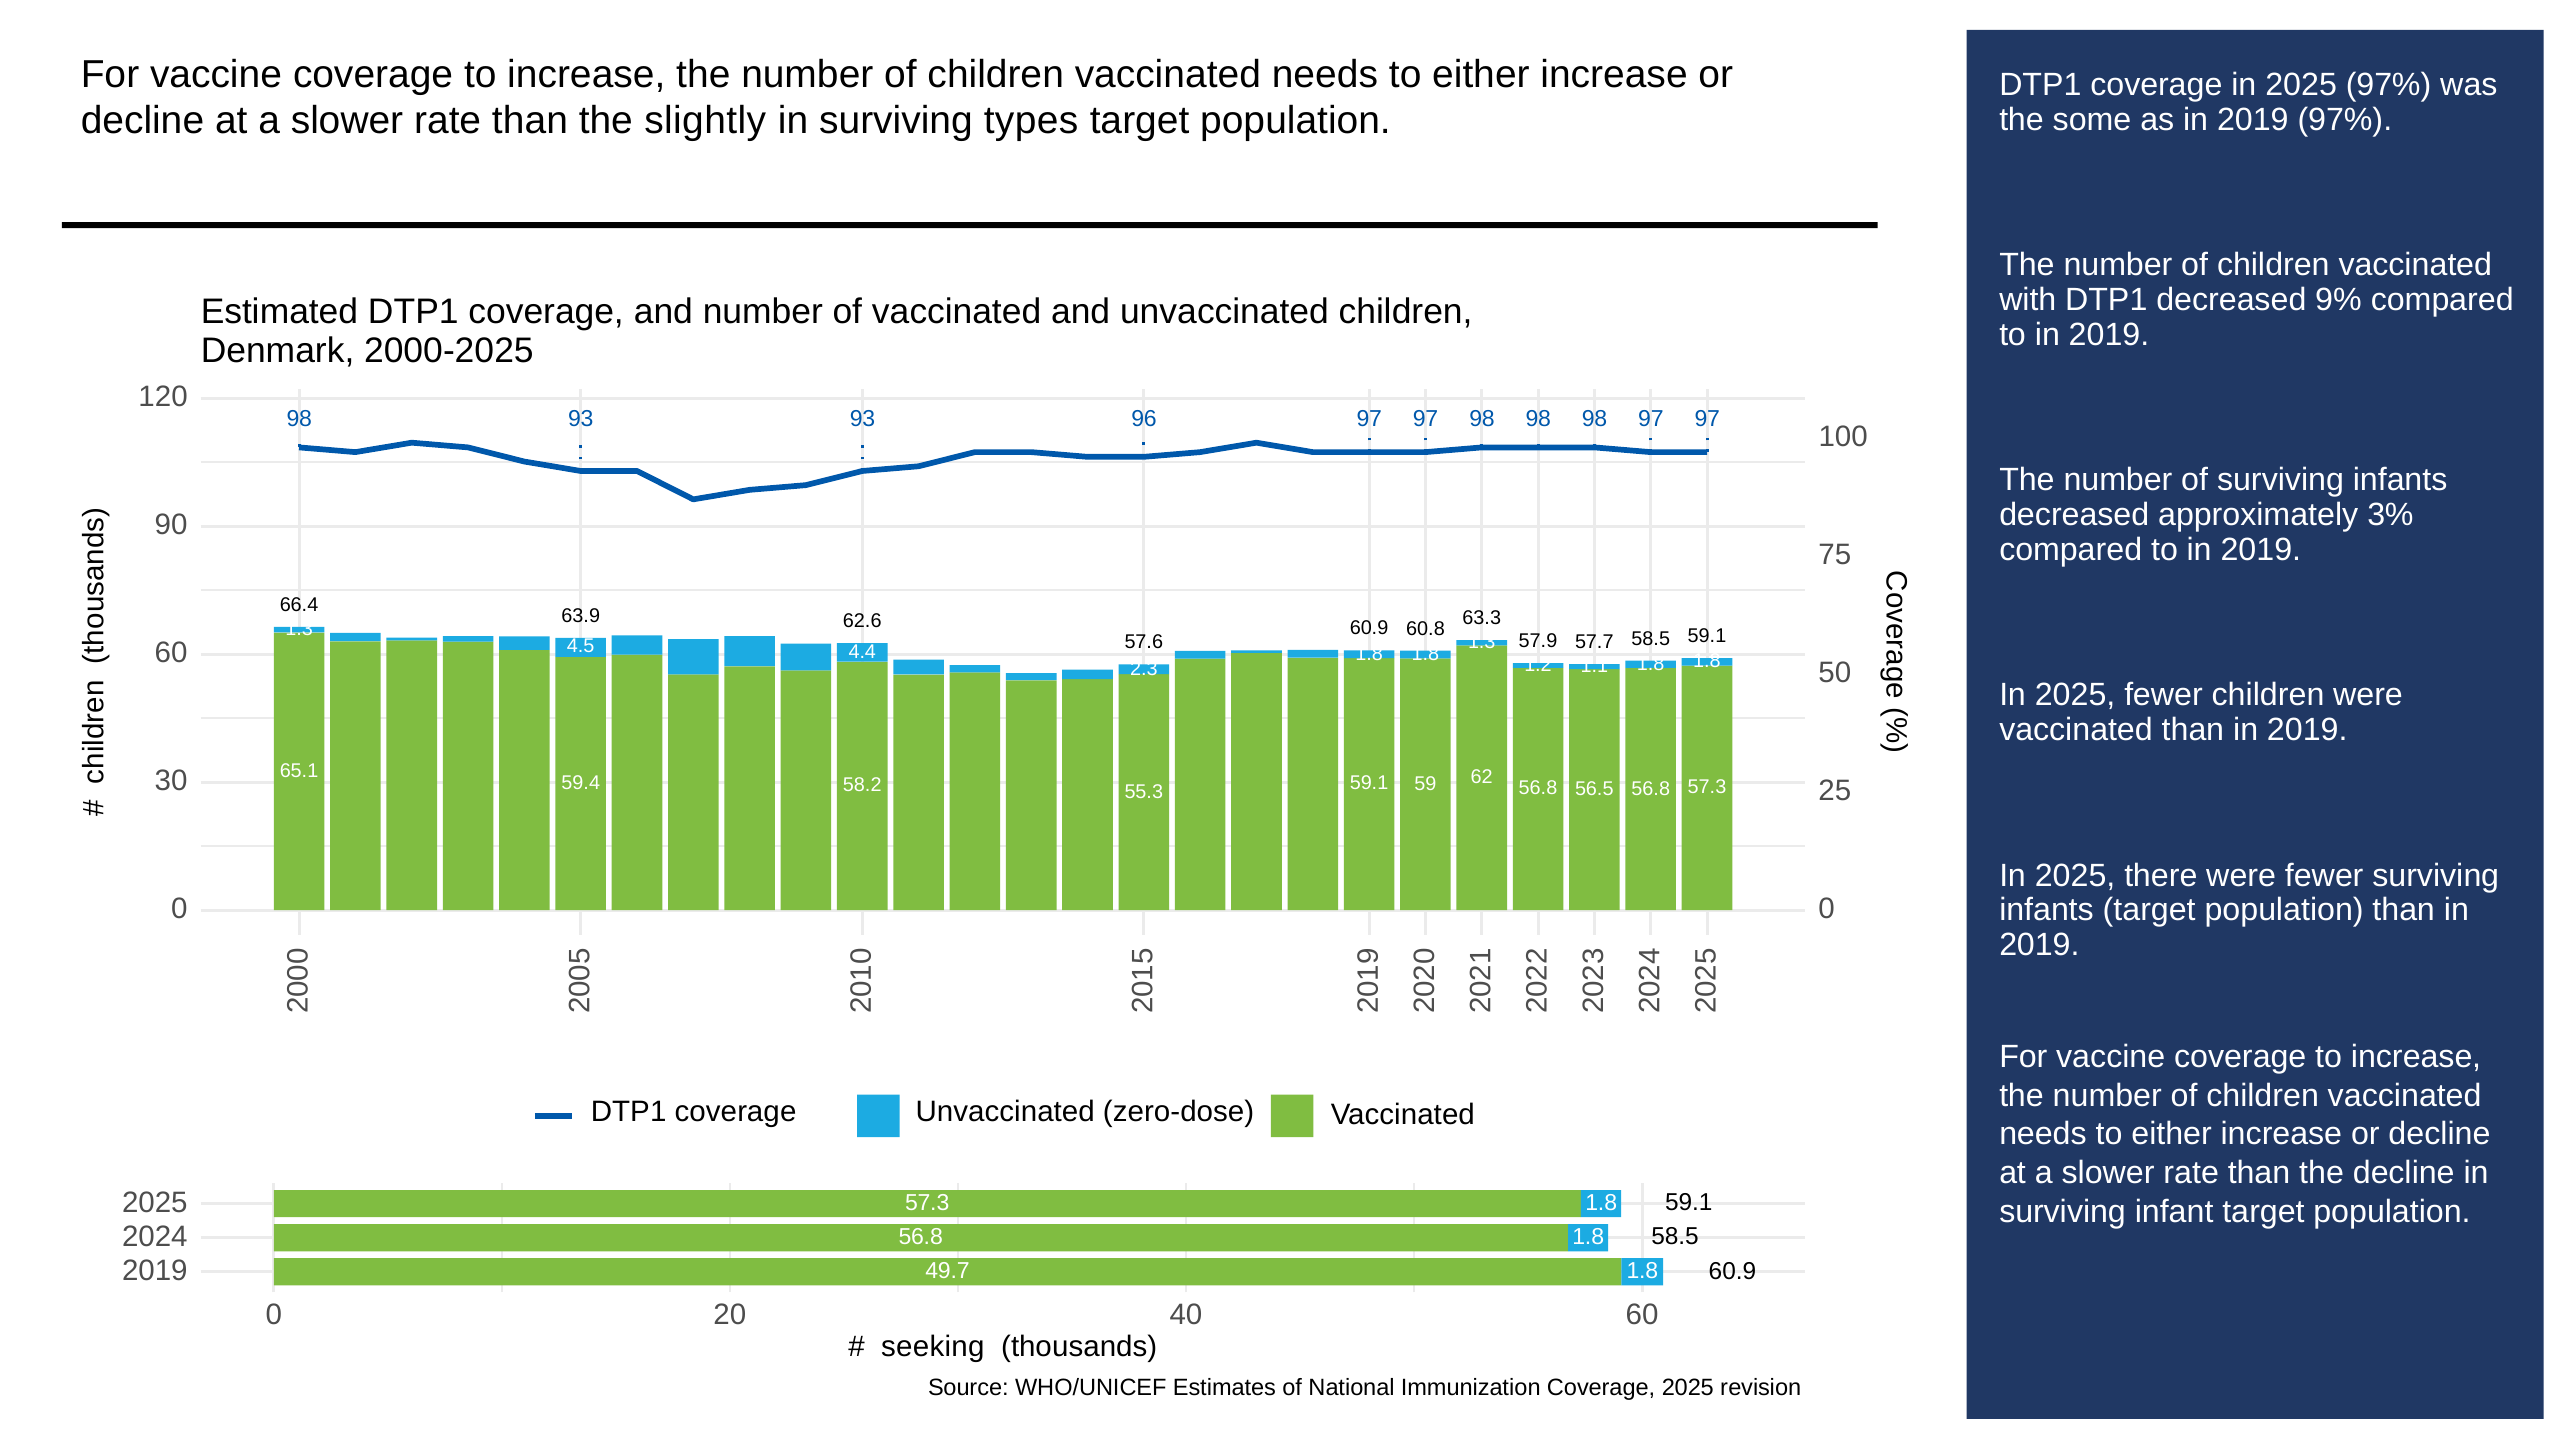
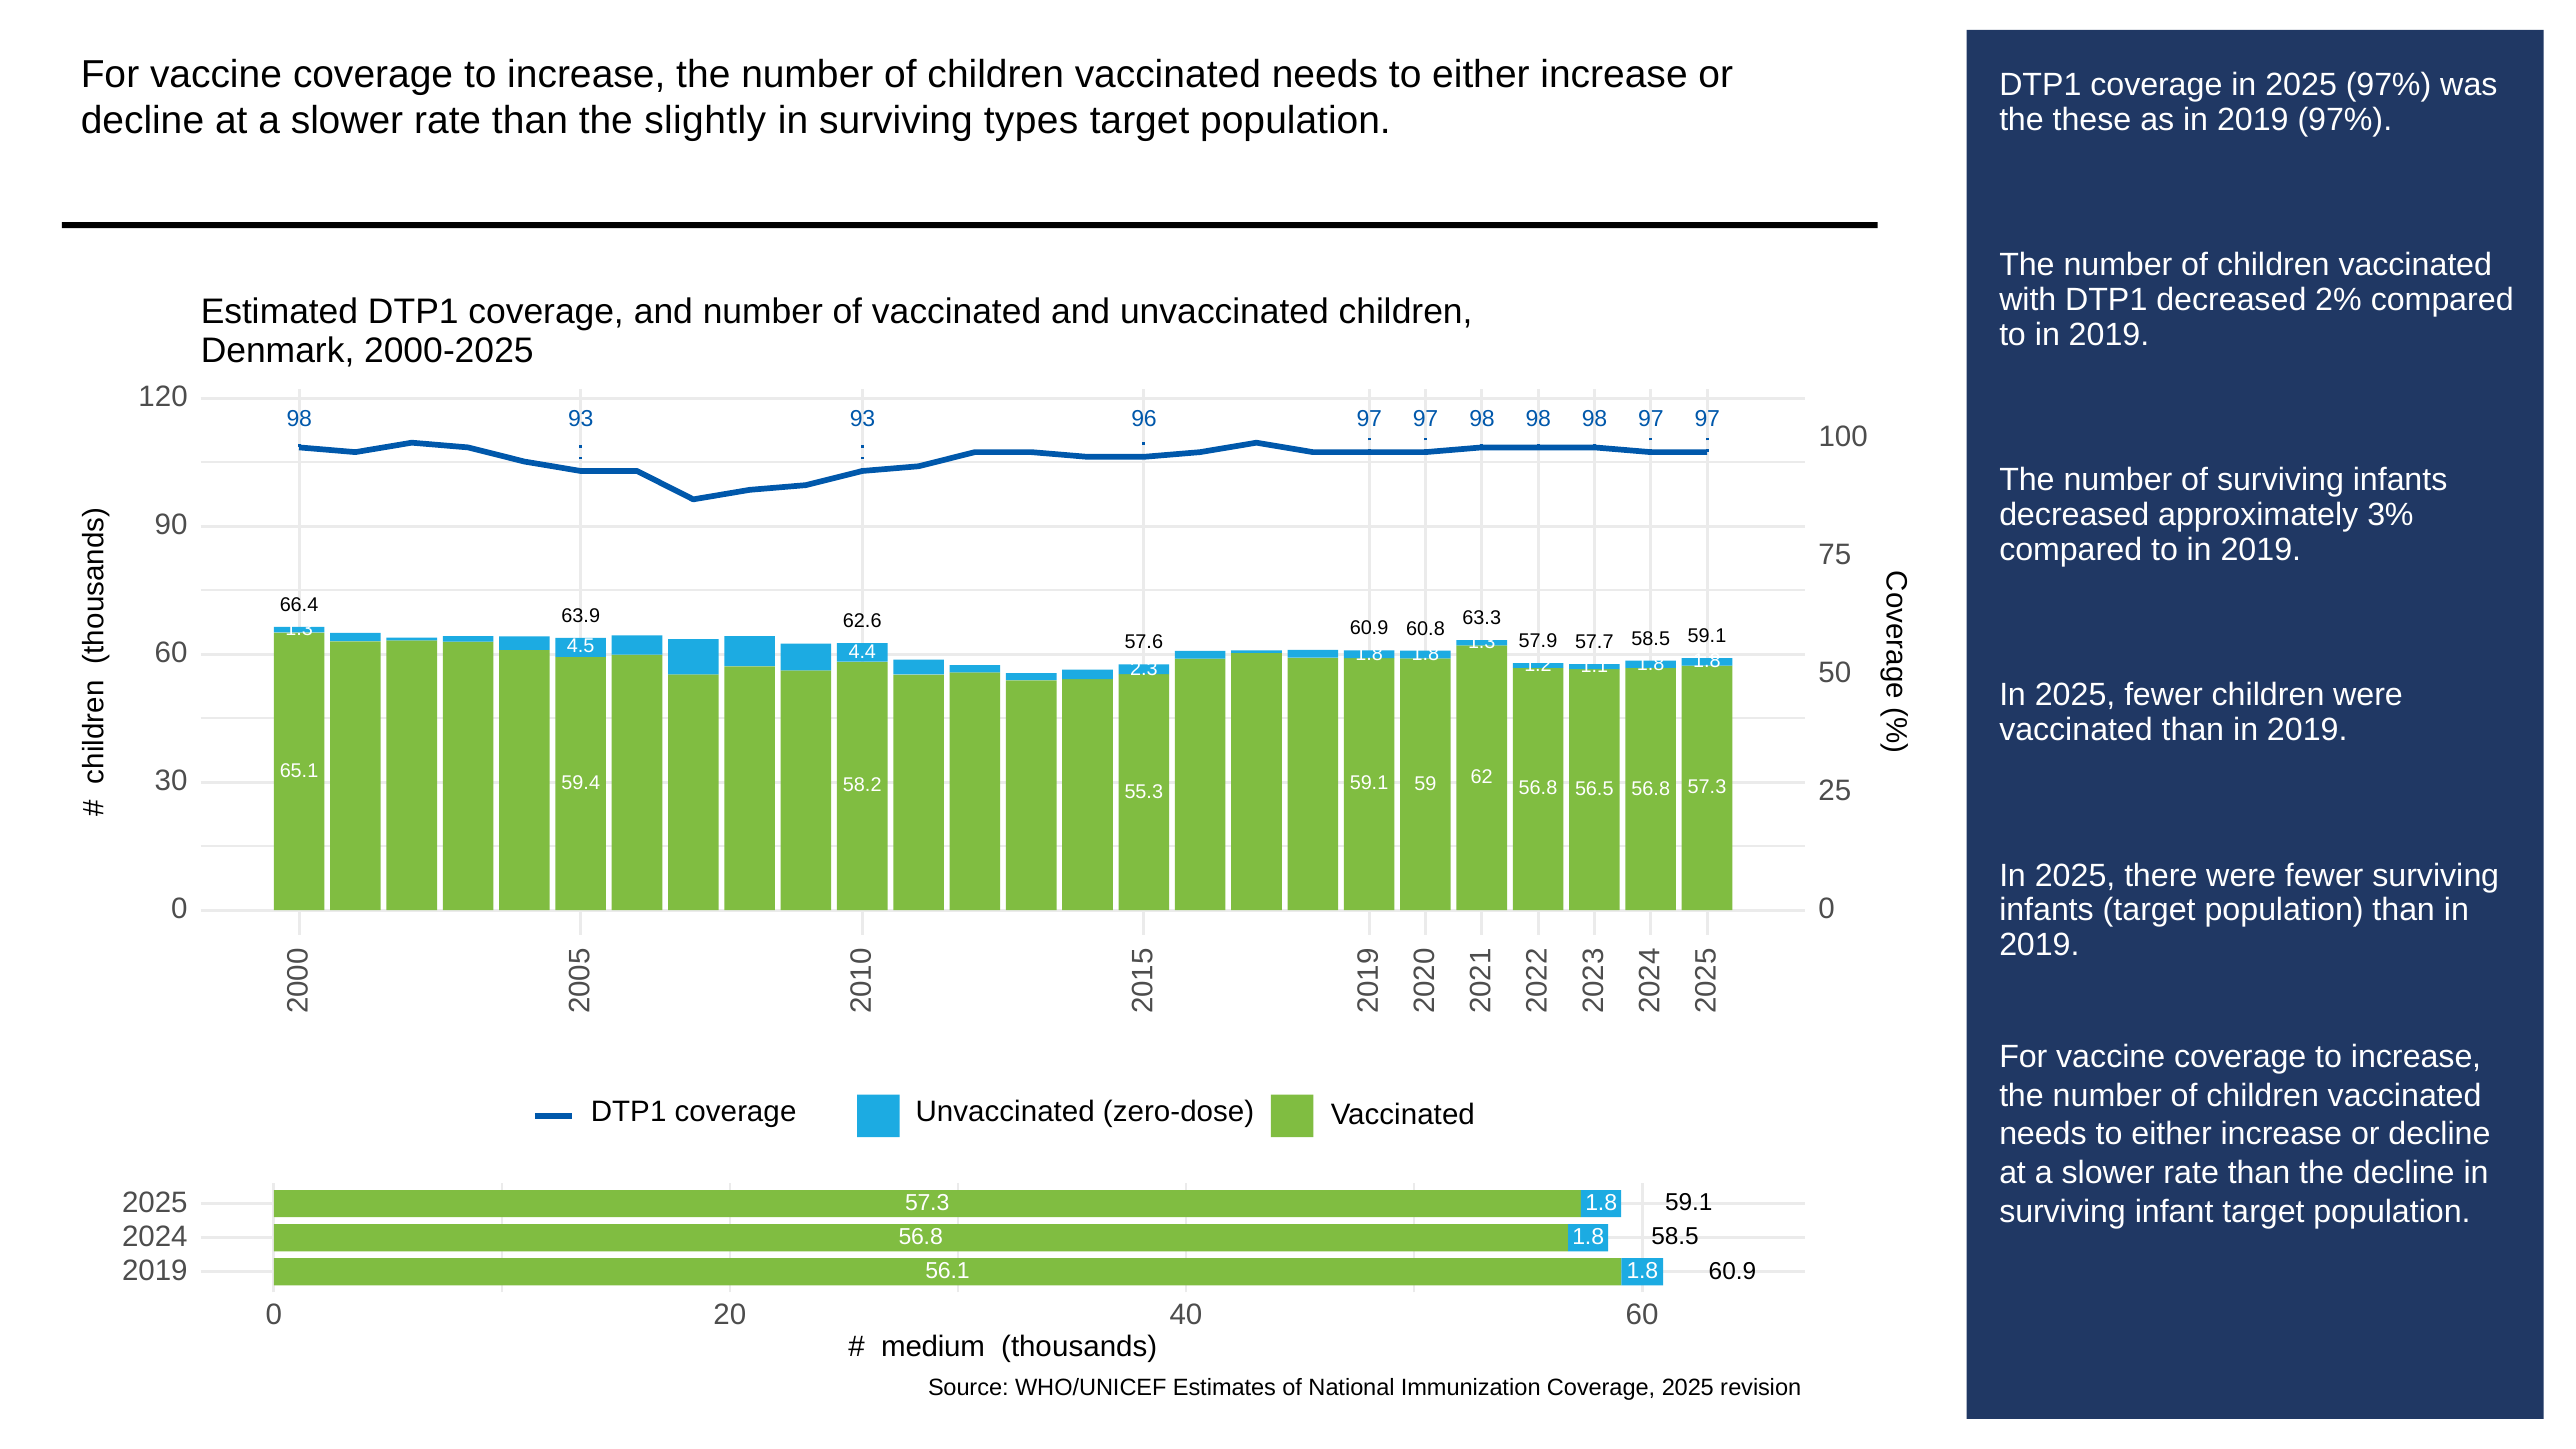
some: some -> these (2092, 119)
9%: 9% -> 2% (2338, 300)
49.7: 49.7 -> 56.1 (948, 1271)
seeking: seeking -> medium (933, 1346)
